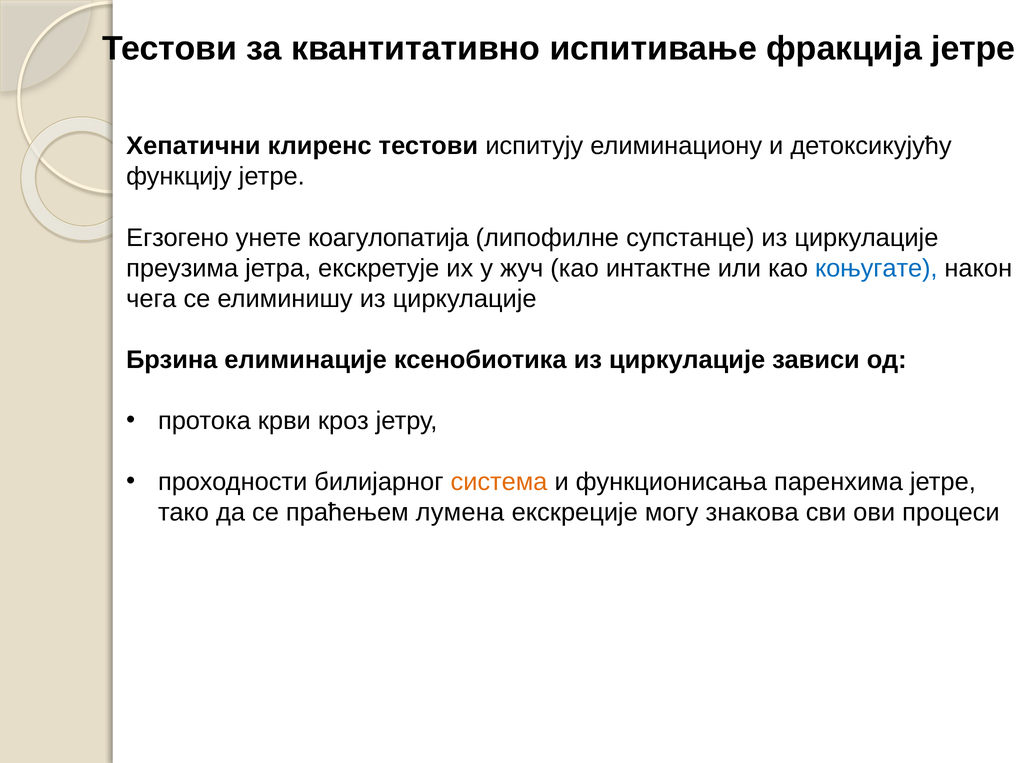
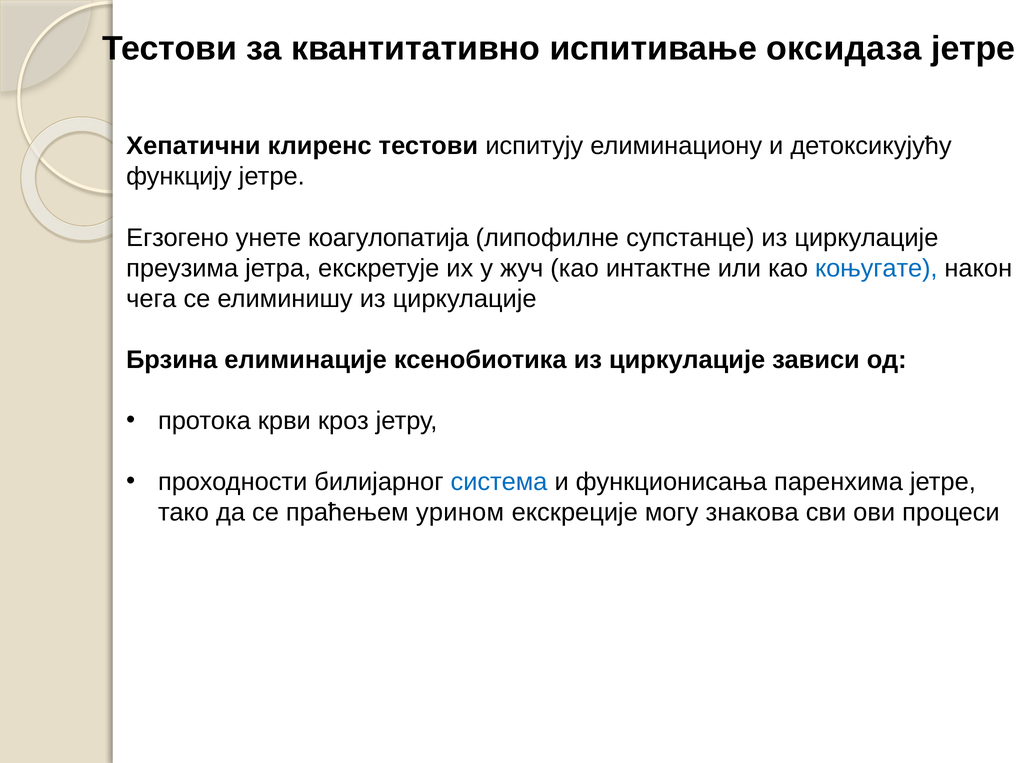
фракција: фракција -> оксидаза (844, 49)
система colour: orange -> blue (499, 482)
лумена: лумена -> урином (460, 513)
